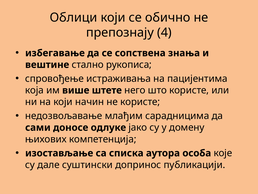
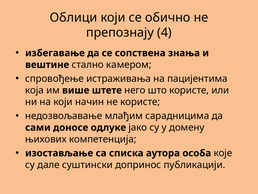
рукописа: рукописа -> камером (129, 65)
